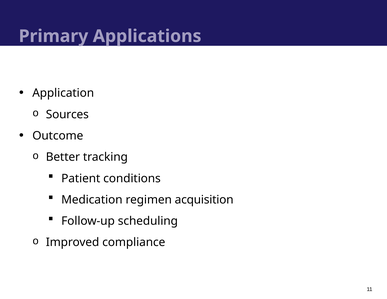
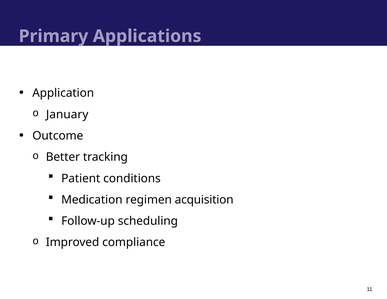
Sources: Sources -> January (67, 114)
